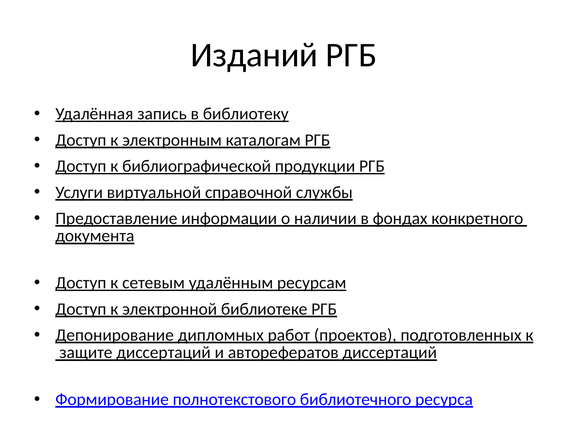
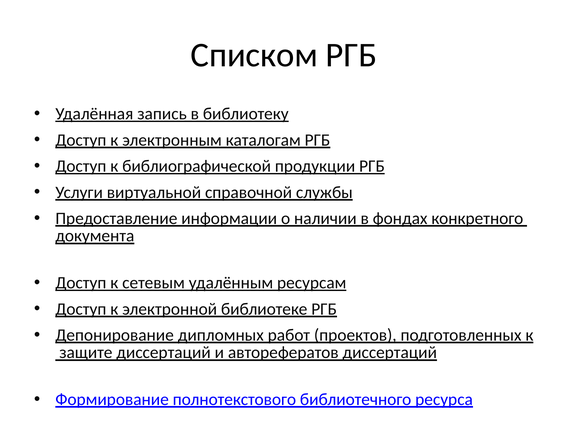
Изданий: Изданий -> Списком (254, 55)
